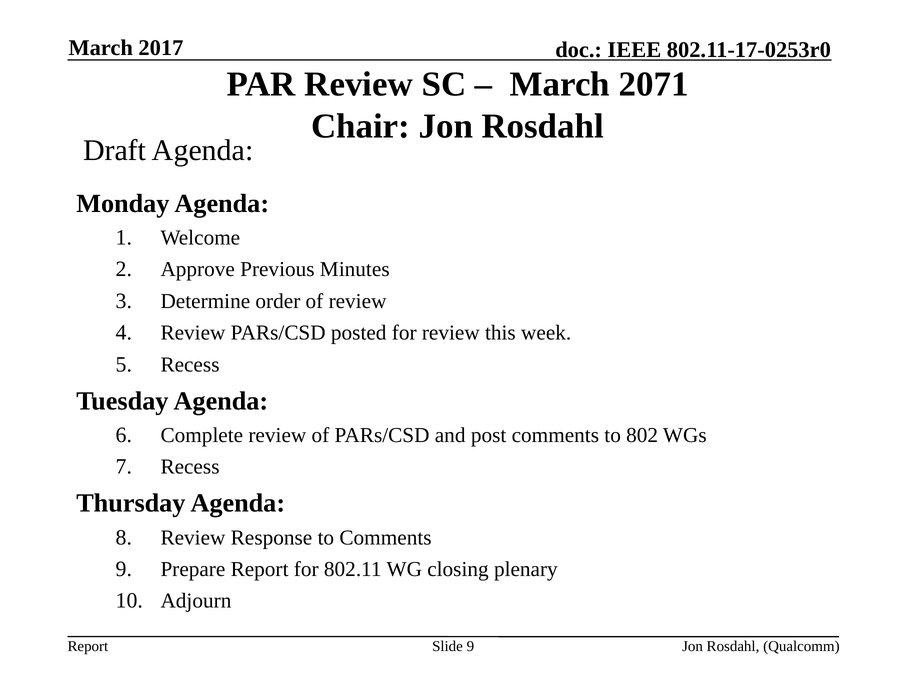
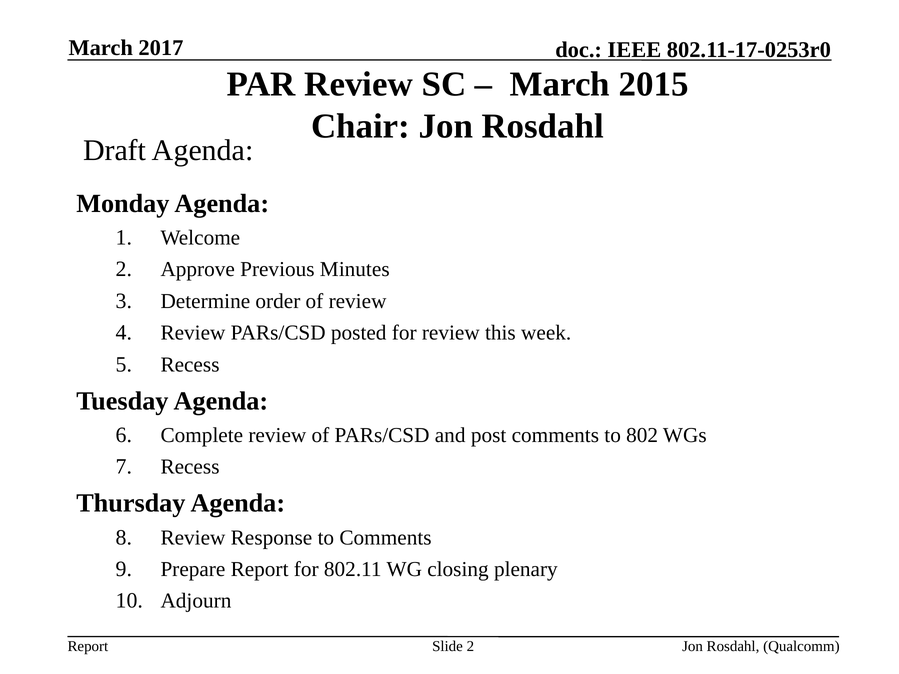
2071: 2071 -> 2015 (654, 84)
Slide 9: 9 -> 2 (470, 647)
